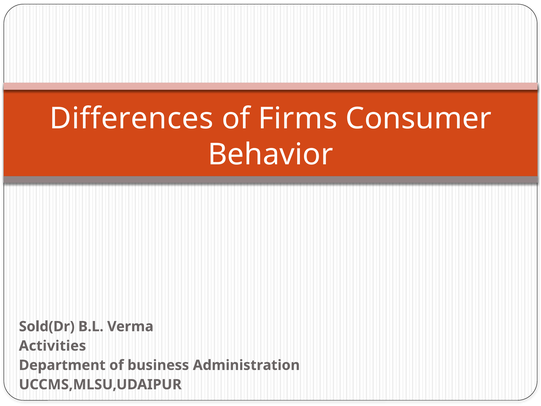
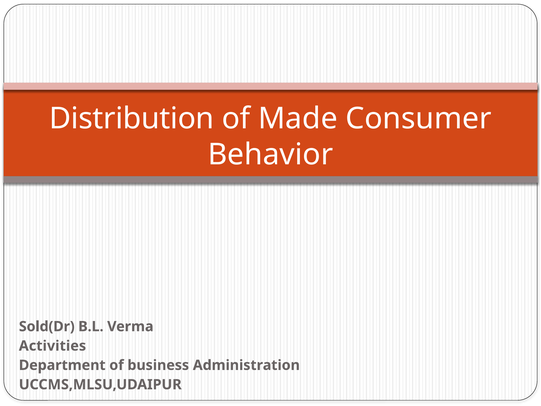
Differences: Differences -> Distribution (132, 119)
Firms: Firms -> Made (298, 119)
